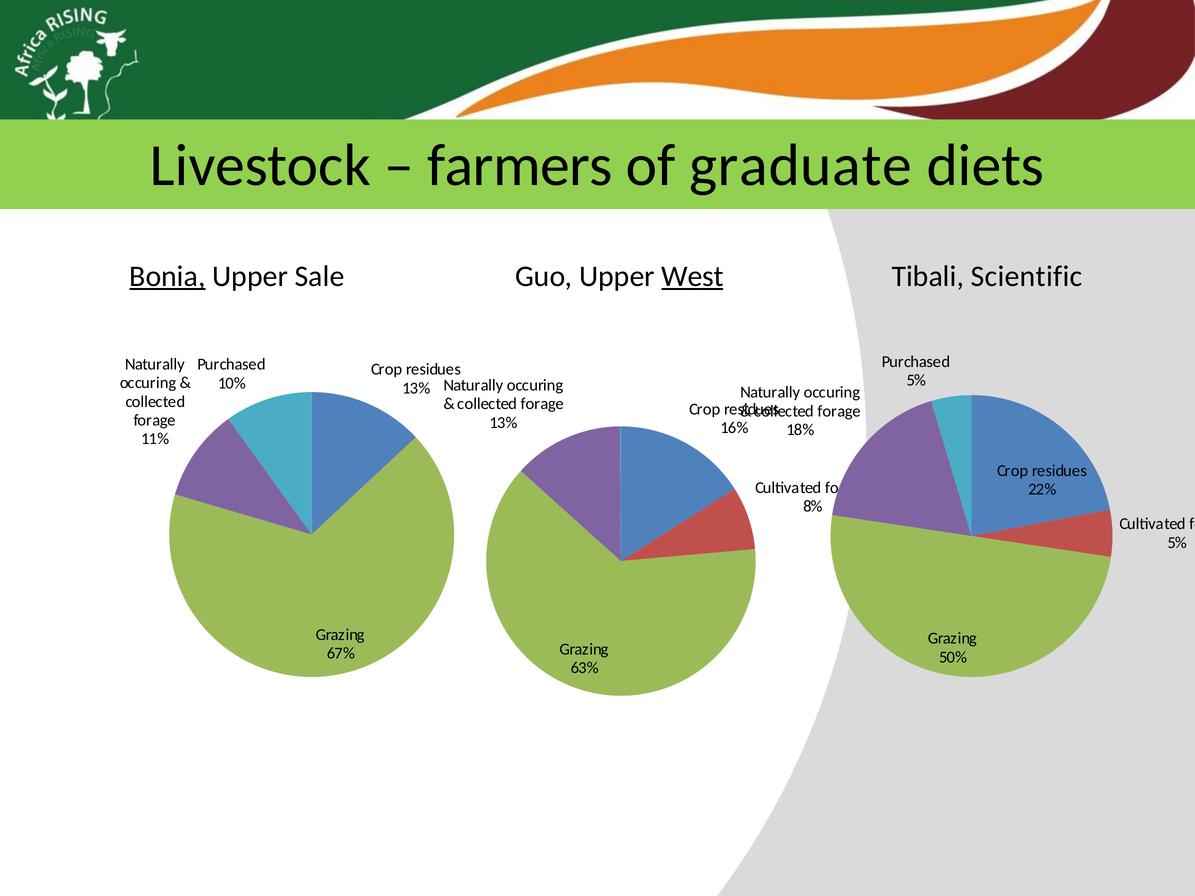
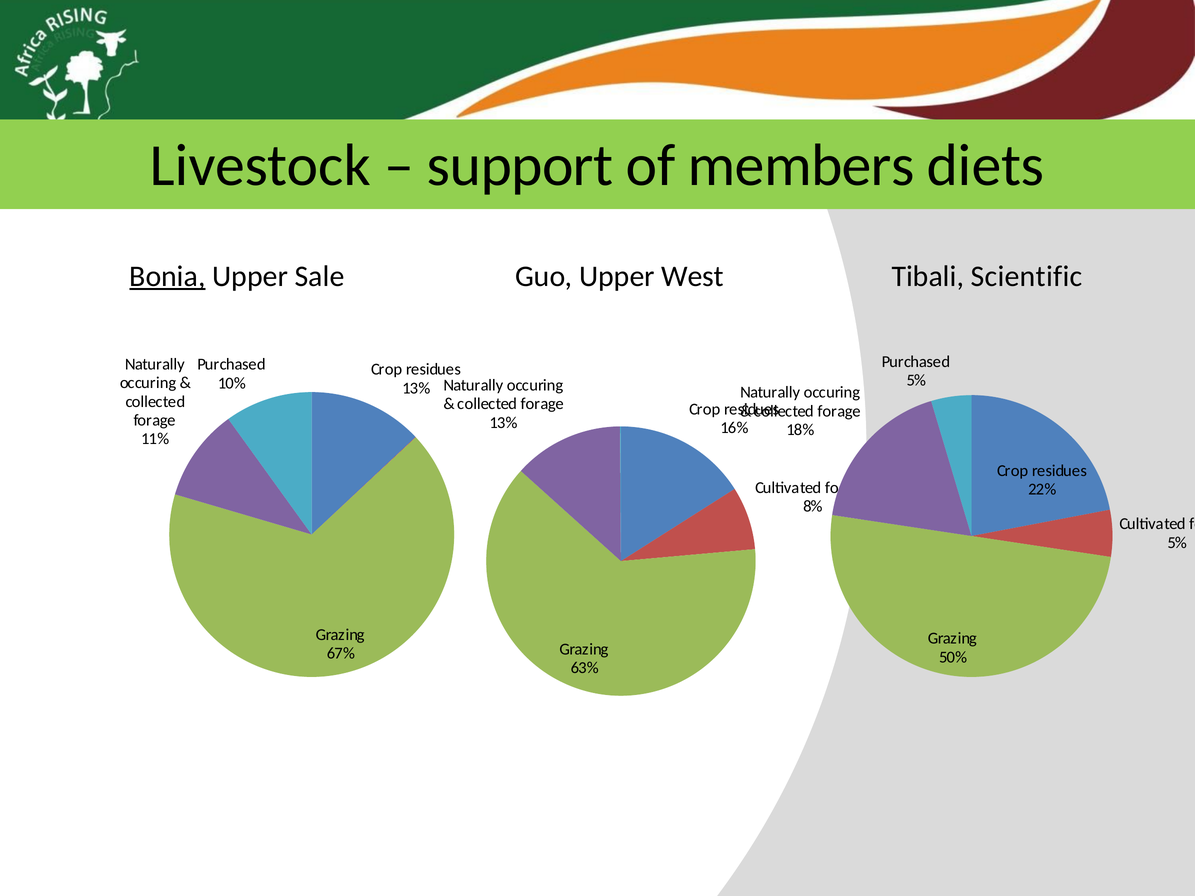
farmers: farmers -> support (520, 165)
graduate: graduate -> members (801, 165)
West underline: present -> none (692, 276)
